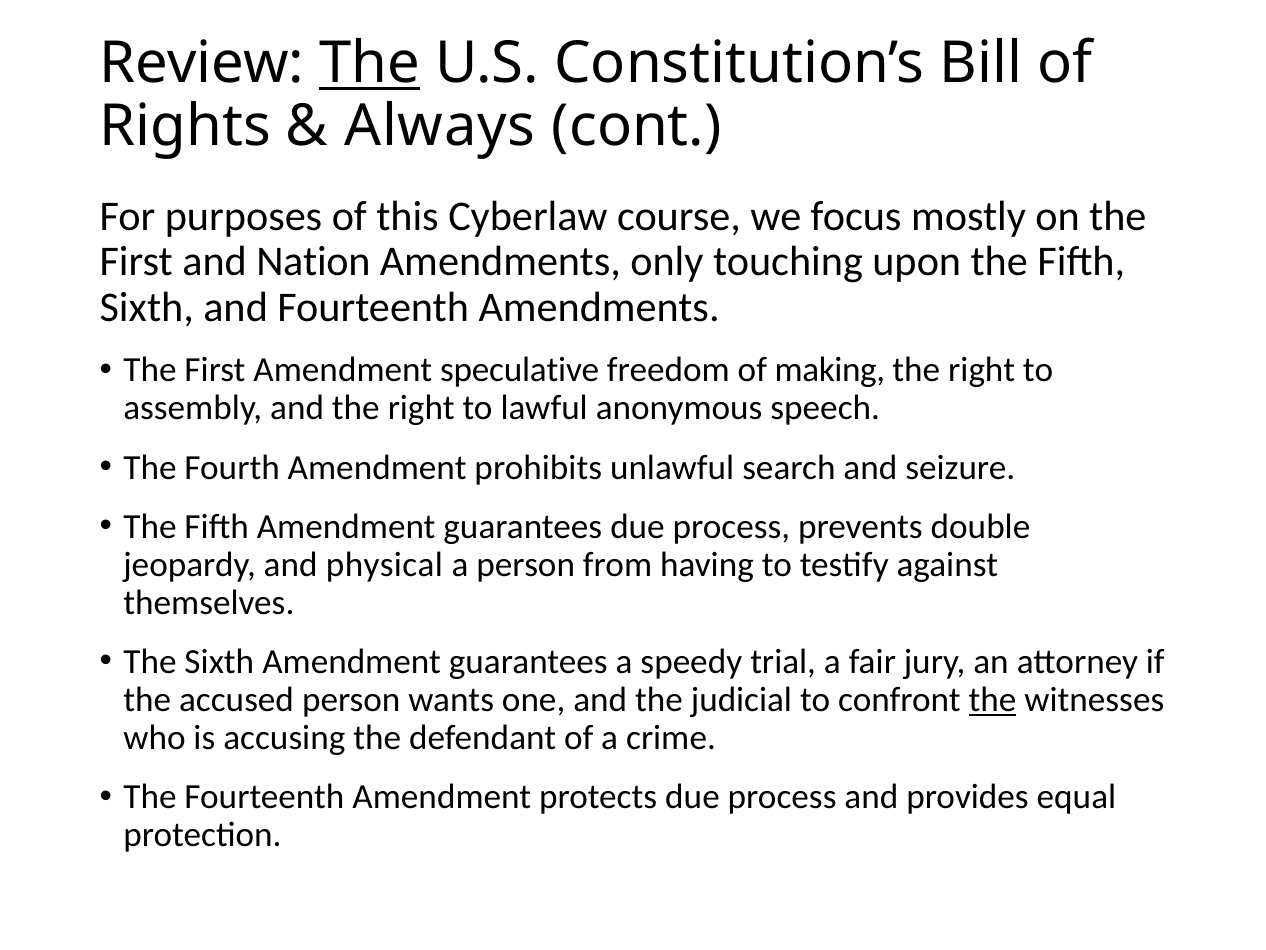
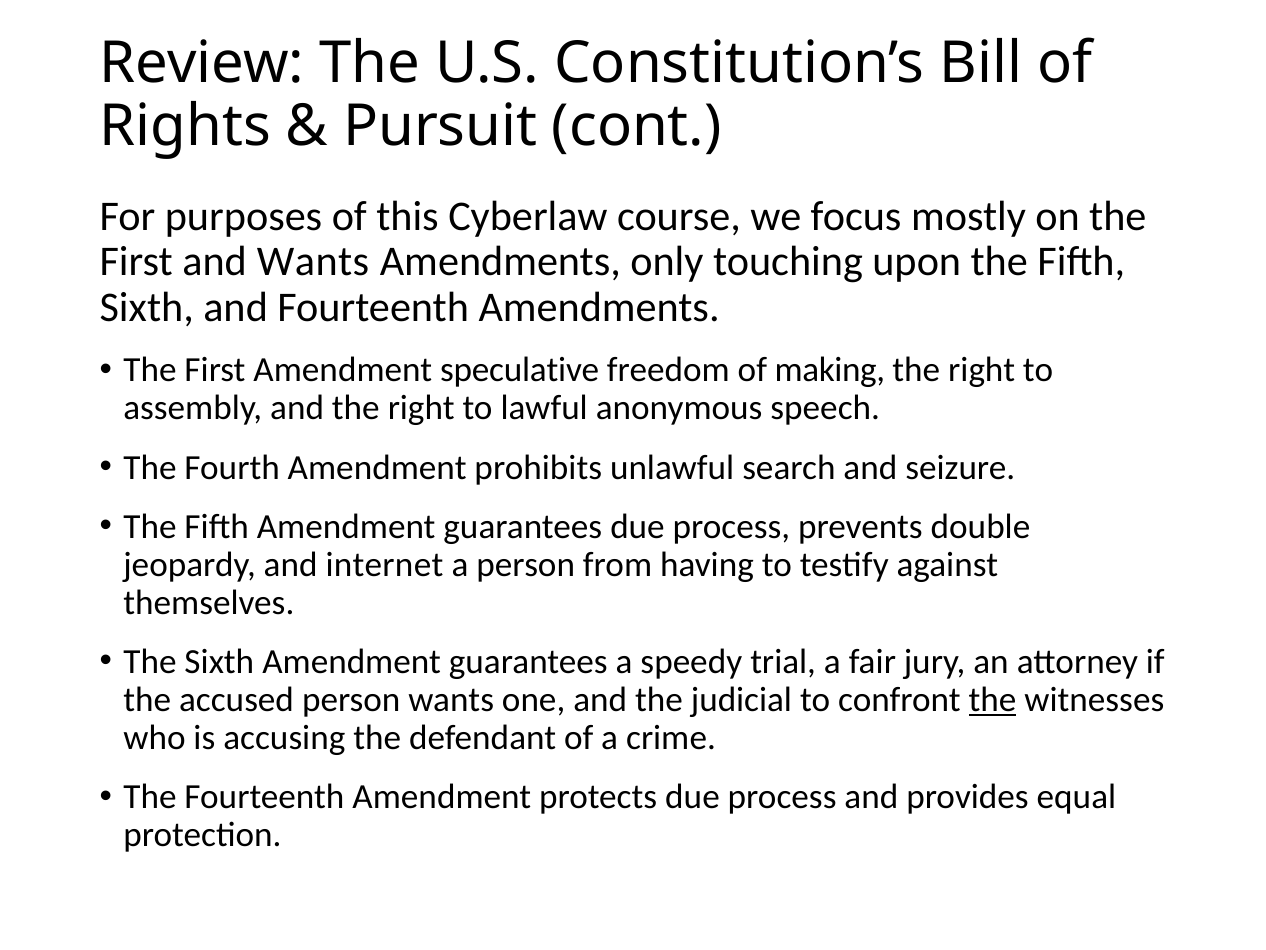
The underline: present -> none (370, 64)
Always: Always -> Pursuit (440, 126)
and Nation: Nation -> Wants (313, 262)
physical: physical -> internet (384, 564)
